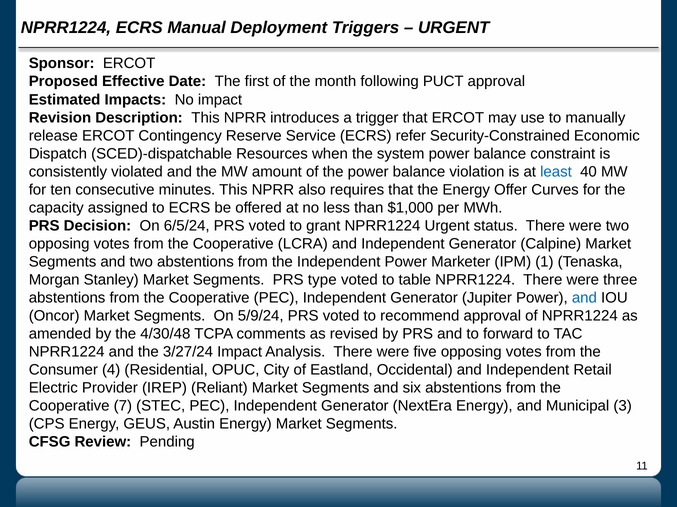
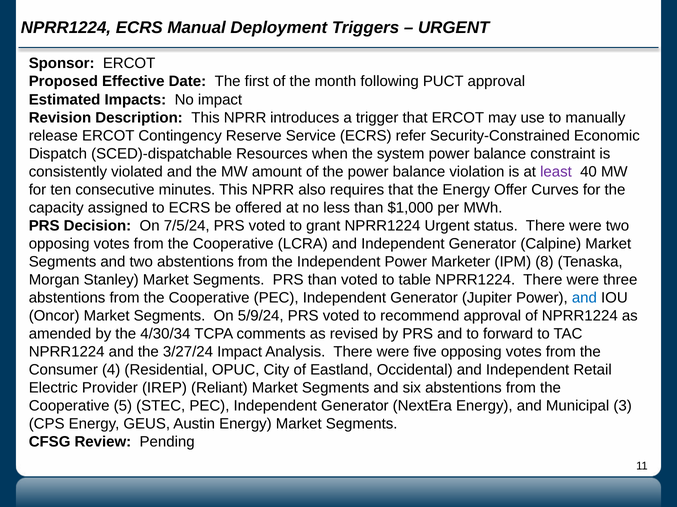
least colour: blue -> purple (556, 172)
6/5/24: 6/5/24 -> 7/5/24 (187, 226)
1: 1 -> 8 (544, 262)
PRS type: type -> than (322, 280)
4/30/48: 4/30/48 -> 4/30/34 (165, 334)
7: 7 -> 5 (123, 406)
